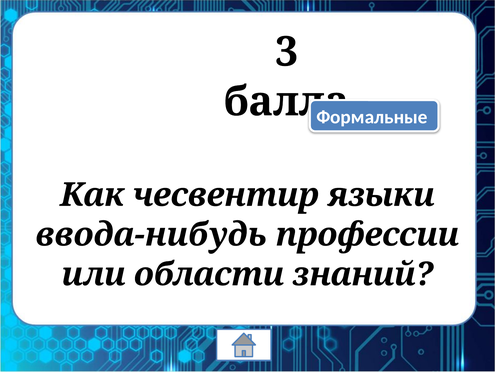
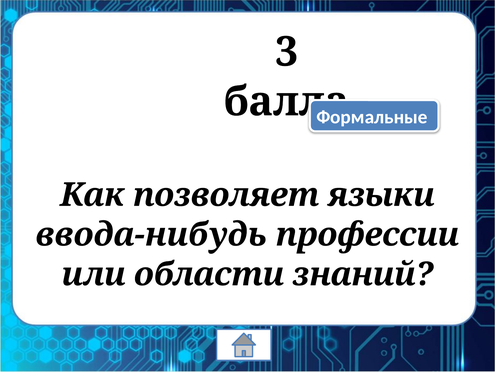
чесвентир: чесвентир -> позволяет (226, 195)
